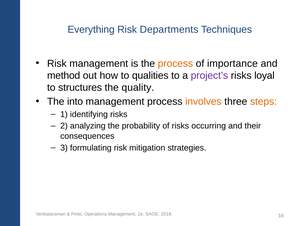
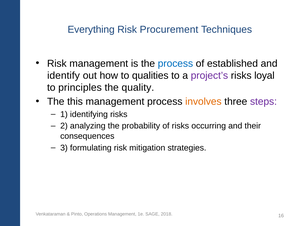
Departments: Departments -> Procurement (169, 30)
process colour: orange -> blue (175, 64)
importance: importance -> established (232, 64)
method: method -> identify (64, 76)
structures: structures -> principles (80, 88)
into: into -> this (75, 102)
steps colour: orange -> purple (264, 102)
